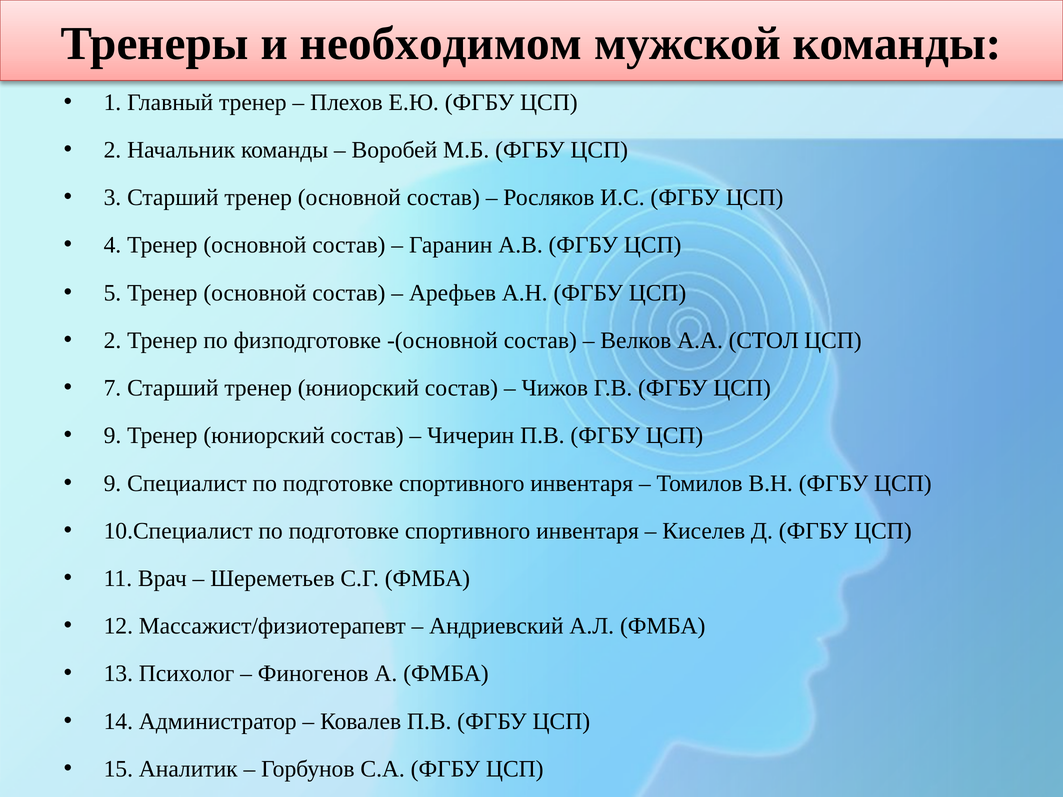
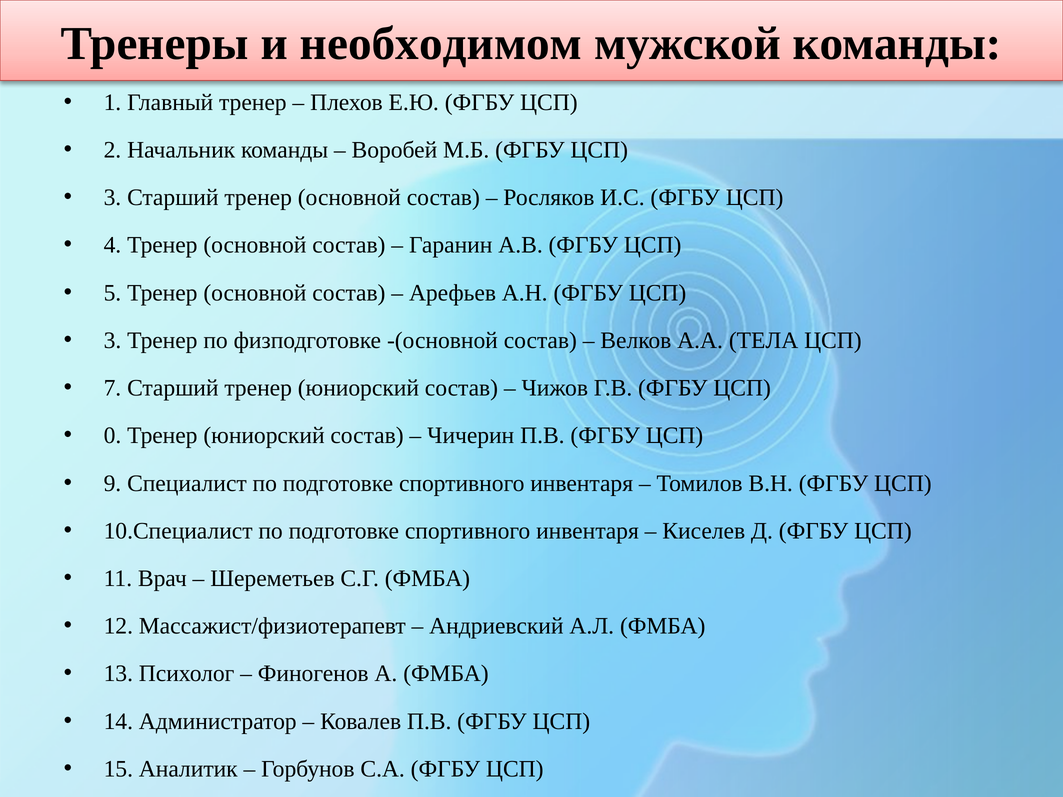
2: 2 -> 3 (112, 340)
СТОЛ: СТОЛ -> ТЕЛА (764, 340)
9: 9 -> 0 (112, 436)
